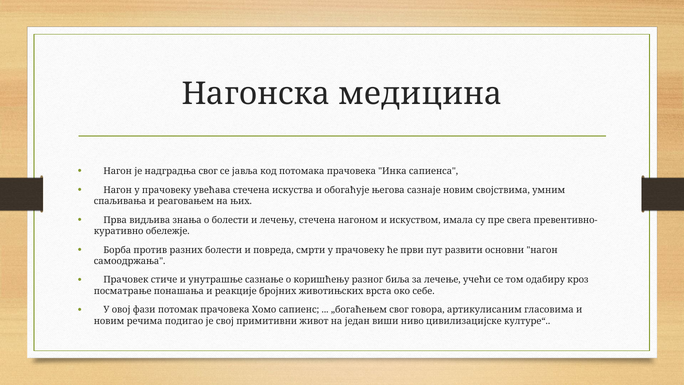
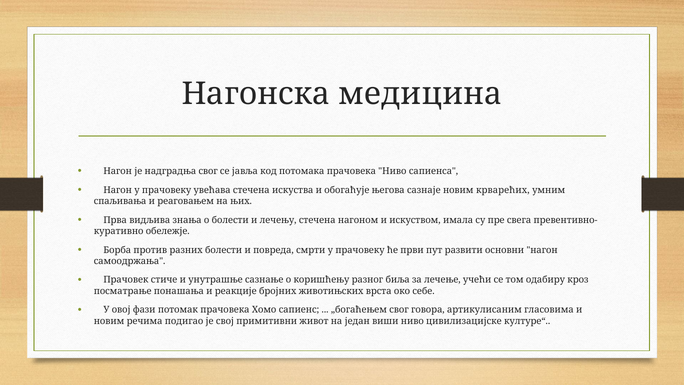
прачовека Инка: Инка -> Ниво (392, 171)
својствима: својствима -> крварећих (503, 190)
